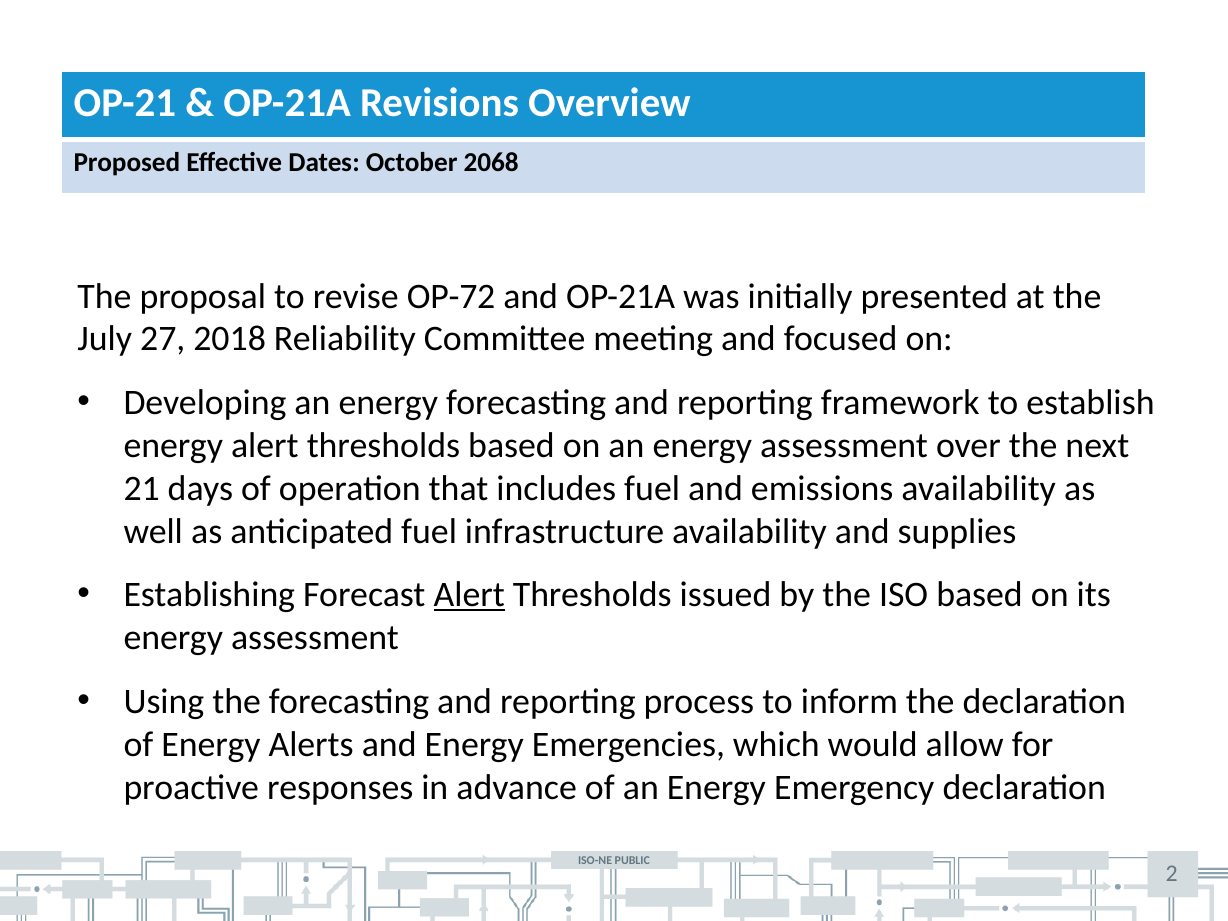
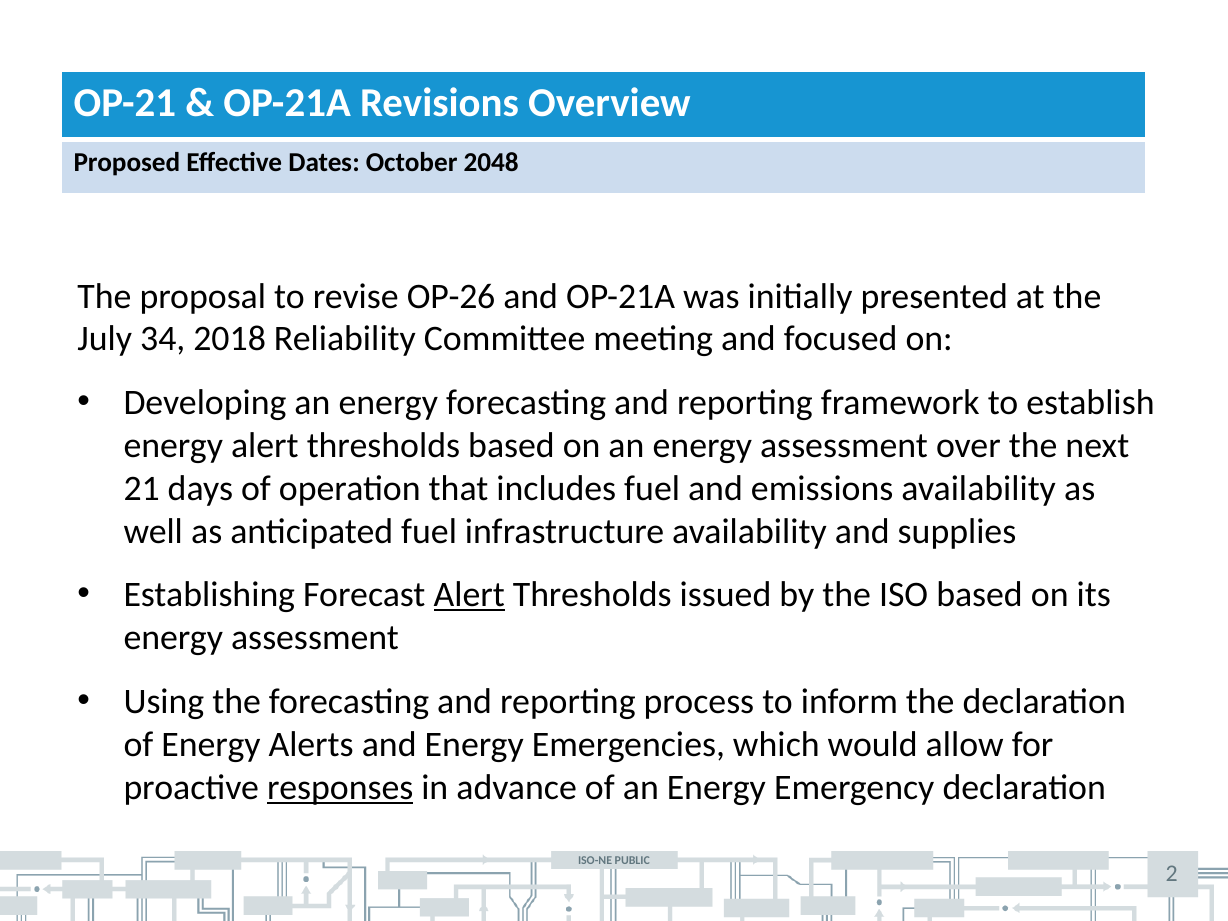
2068: 2068 -> 2048 (491, 163)
OP-72: OP-72 -> OP-26 (451, 296)
27: 27 -> 34 (163, 339)
responses underline: none -> present (340, 787)
